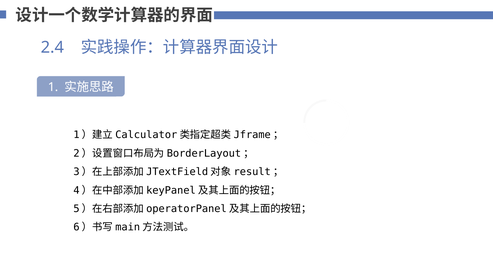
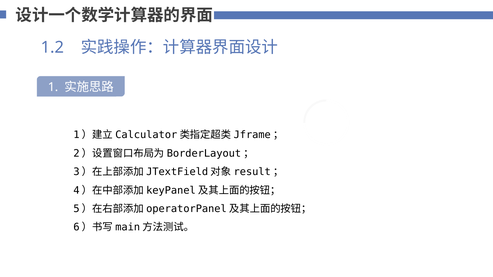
2.4: 2.4 -> 1.2 (52, 47)
